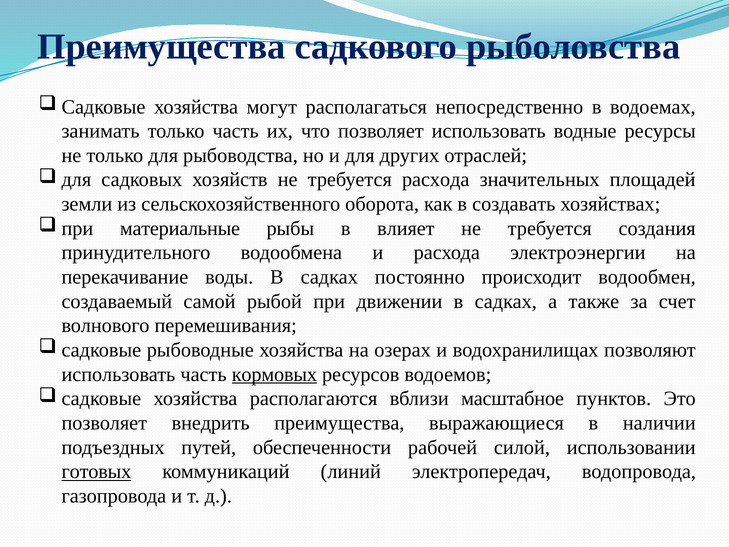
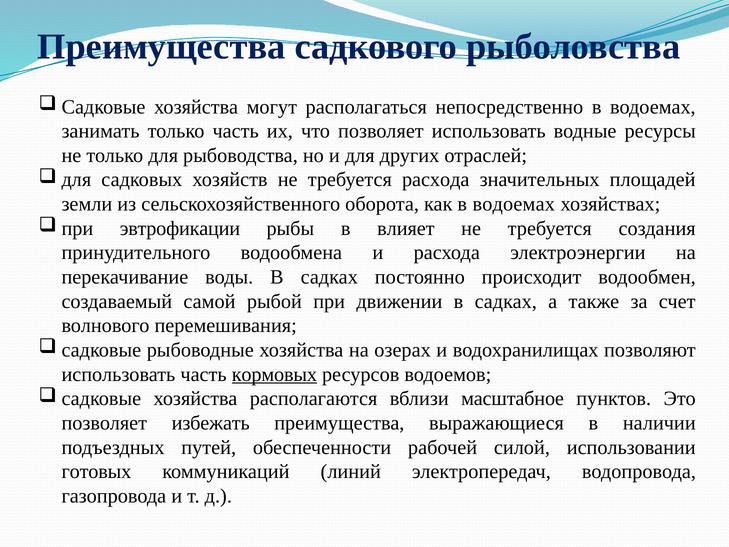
как в создавать: создавать -> водоемах (514, 204)
материальные: материальные -> эвтрофикации (180, 228)
внедрить: внедрить -> избежать (211, 423)
готовых underline: present -> none (96, 471)
